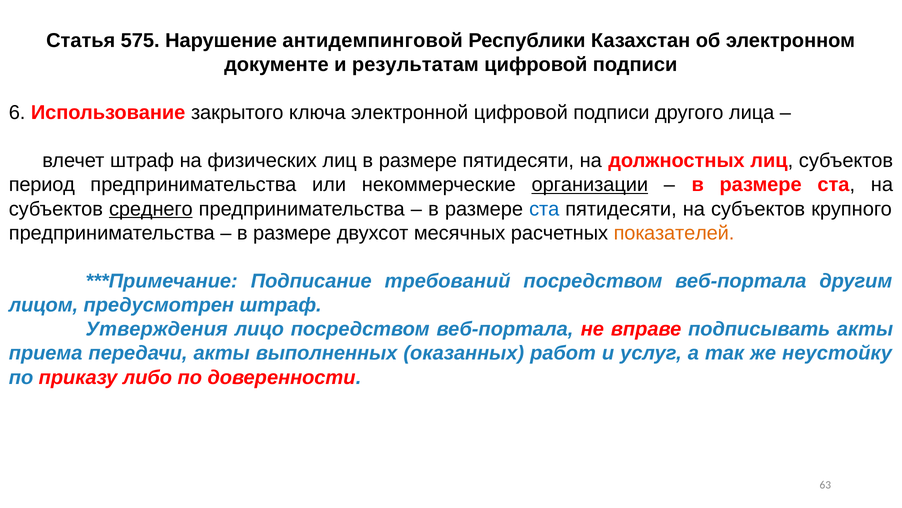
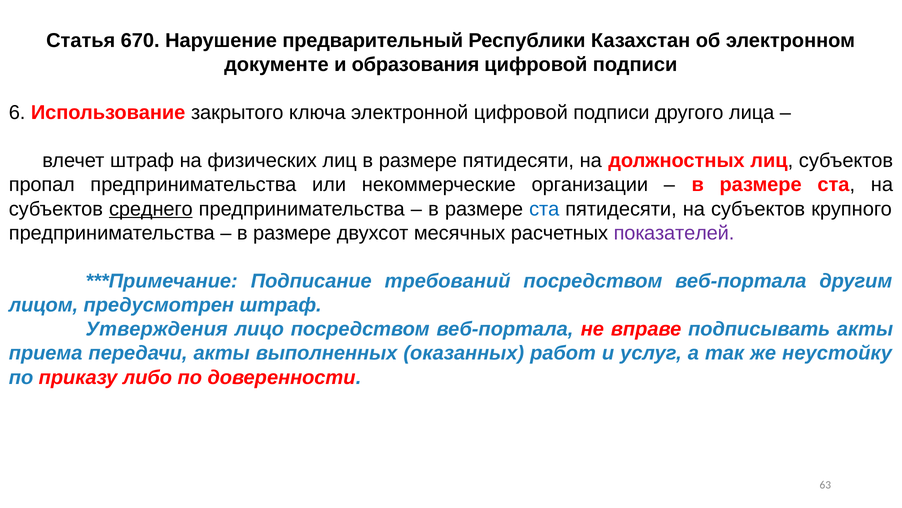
575: 575 -> 670 (140, 40)
антидемпинговой: антидемпинговой -> предварительный (373, 40)
результатам: результатам -> образования (416, 64)
период: период -> пропал (42, 185)
организации underline: present -> none (590, 185)
показателей colour: orange -> purple (674, 233)
